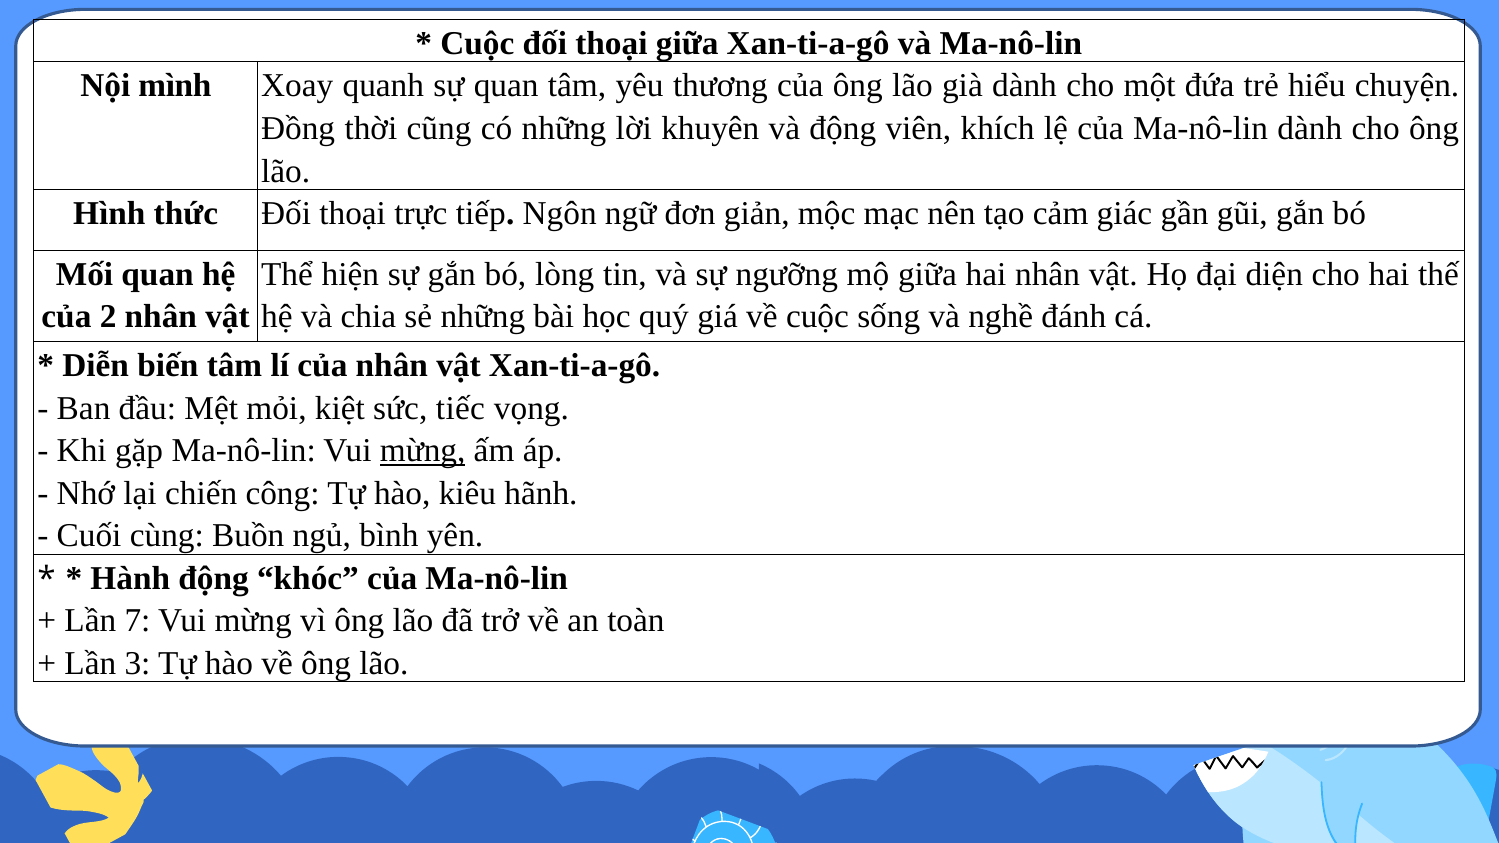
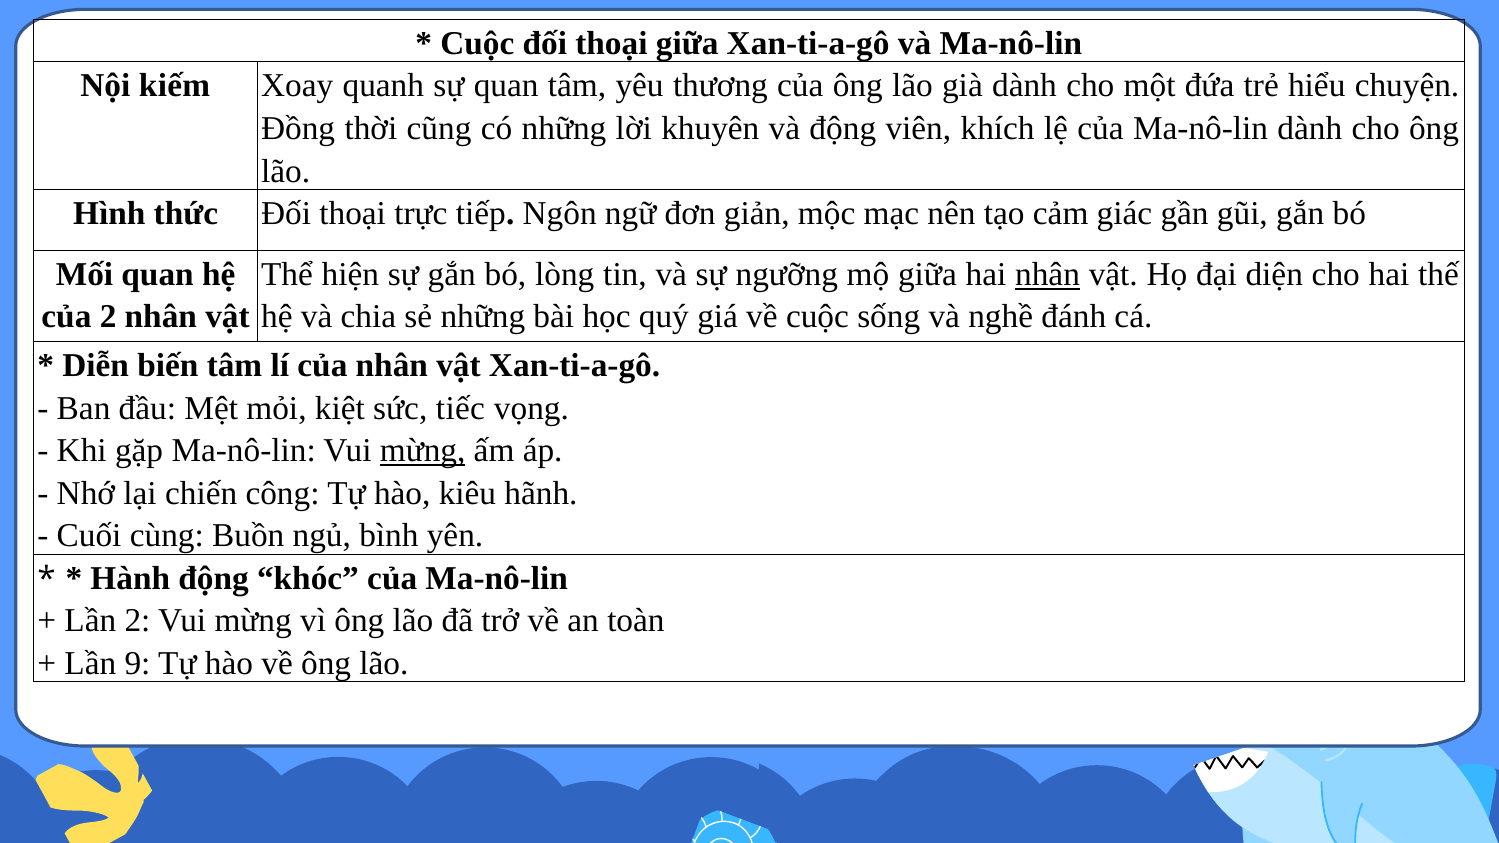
mình: mình -> kiếm (175, 86)
nhân underline: none -> present (1048, 274)
Lần 7: 7 -> 2 (138, 621)
3: 3 -> 9 (138, 663)
